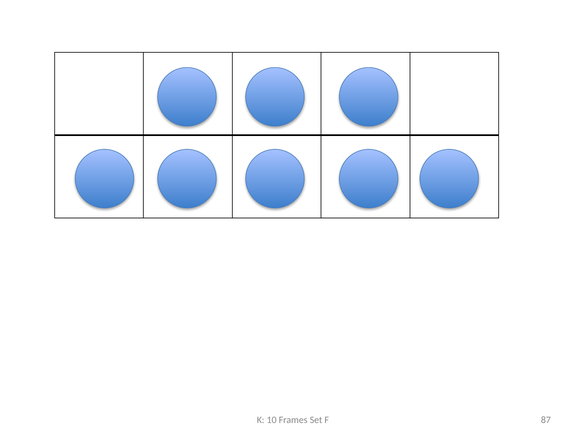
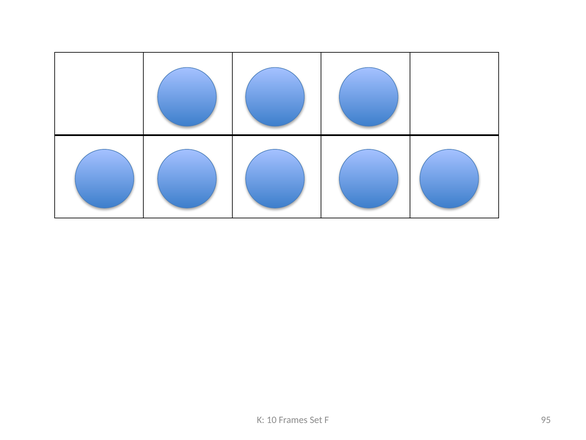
87: 87 -> 95 (546, 420)
